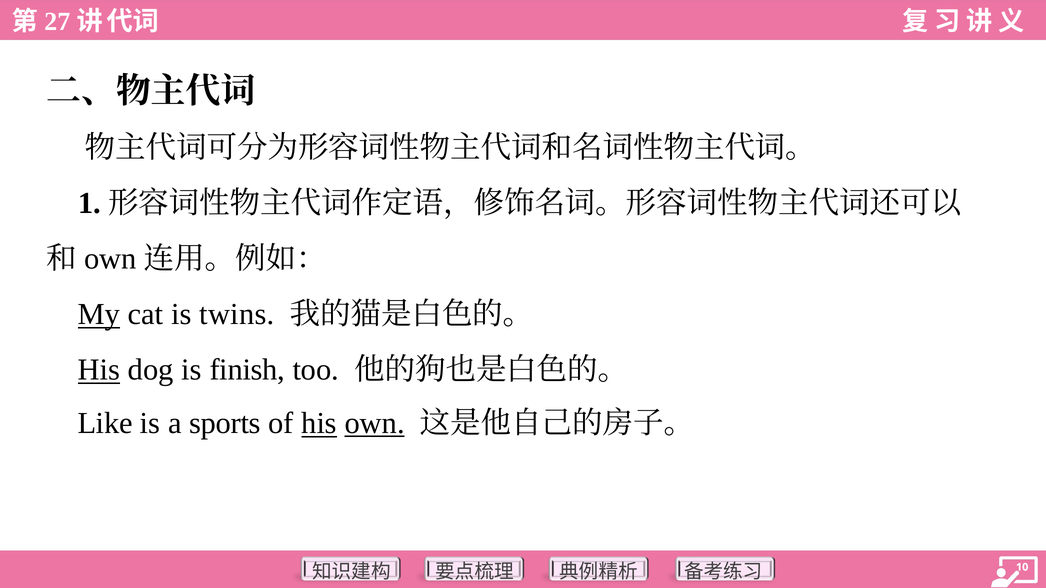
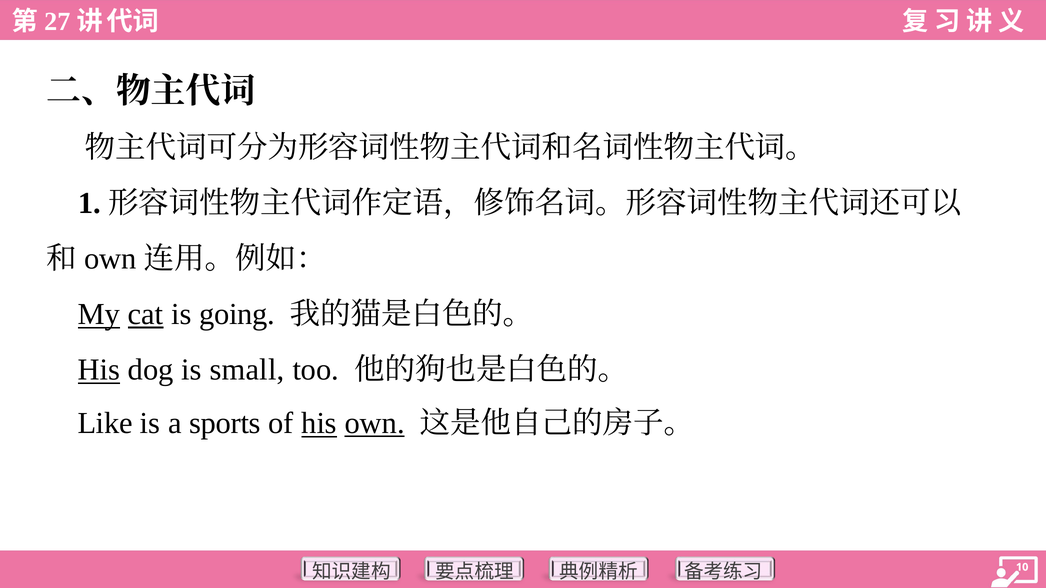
cat underline: none -> present (146, 314)
twins: twins -> going (237, 314)
finish: finish -> small (247, 370)
